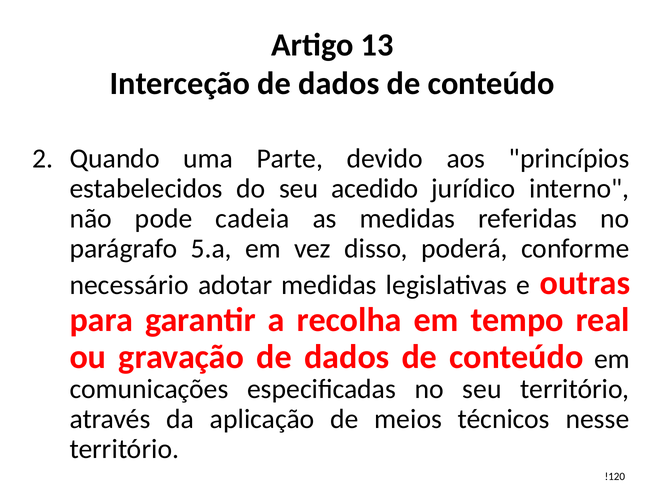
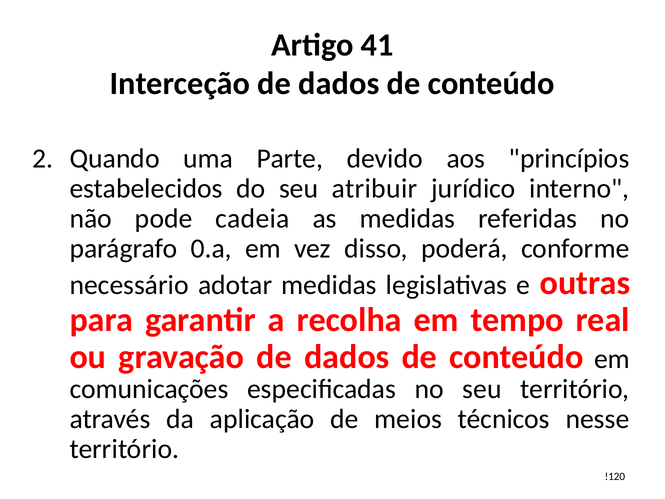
13: 13 -> 41 (377, 45)
acedido: acedido -> atribuir (375, 189)
5.a: 5.a -> 0.a (211, 249)
